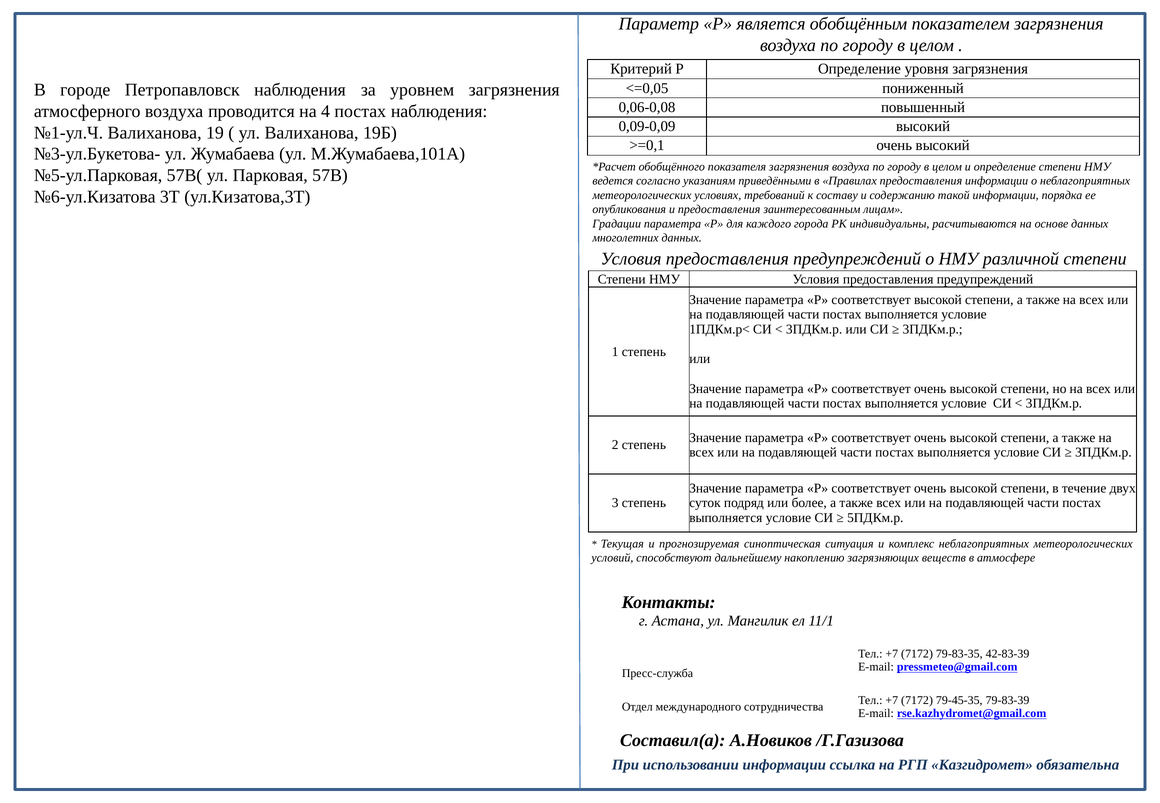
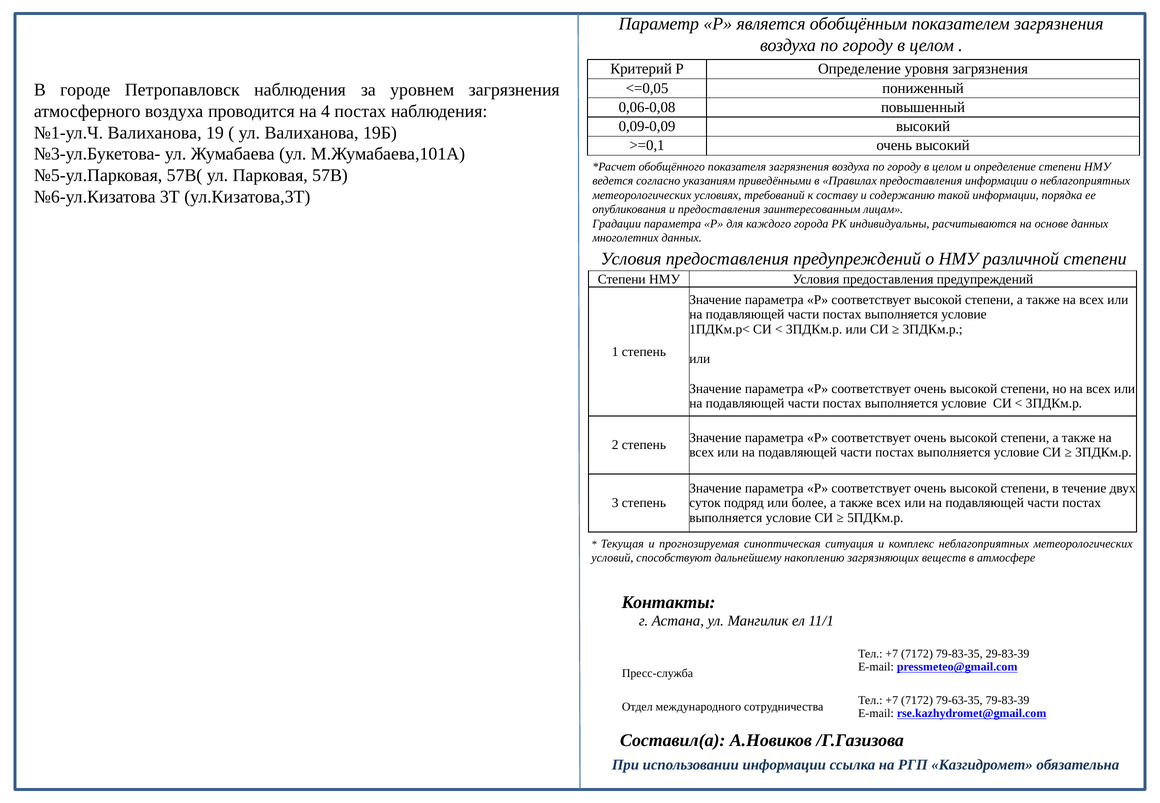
42-83-39: 42-83-39 -> 29-83-39 (1008, 654)
79-45-35: 79-45-35 -> 79-63-35 (959, 700)
